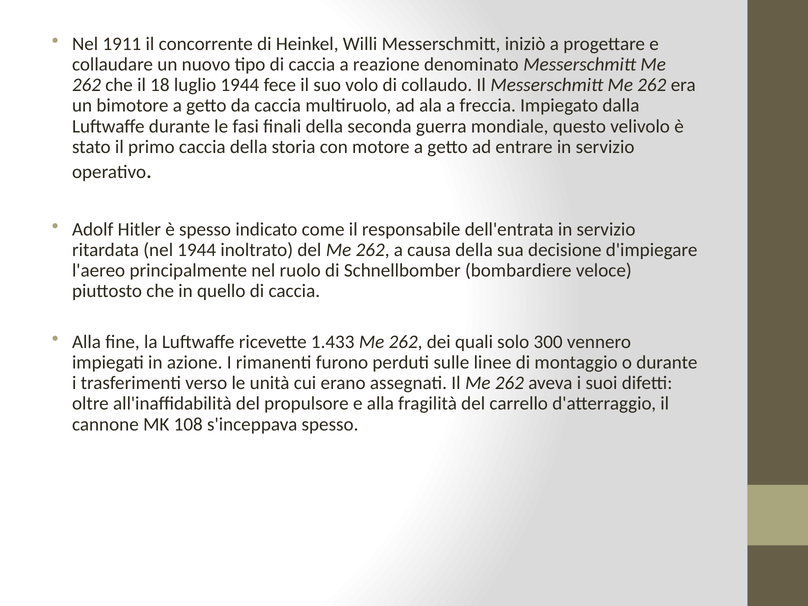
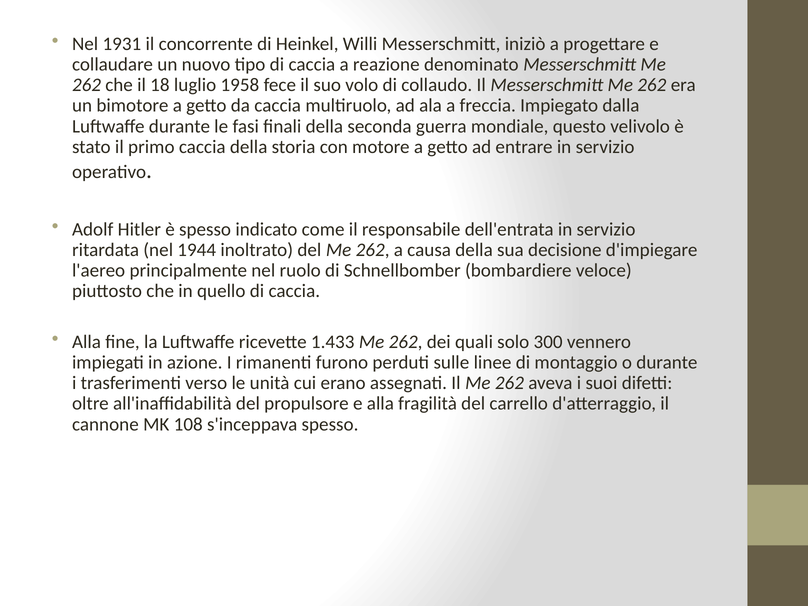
1911: 1911 -> 1931 (122, 44)
luglio 1944: 1944 -> 1958 (240, 85)
